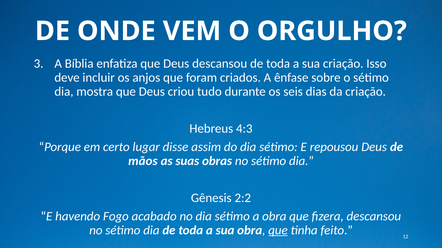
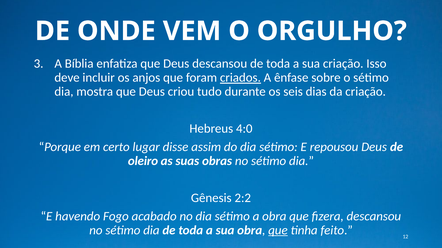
criados underline: none -> present (240, 78)
4:3: 4:3 -> 4:0 (244, 129)
mãos: mãos -> oleiro (143, 161)
